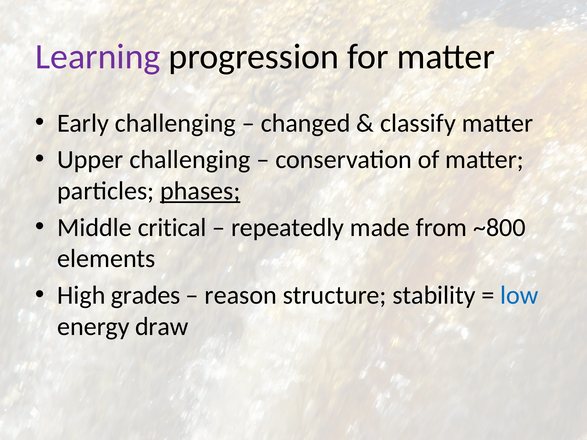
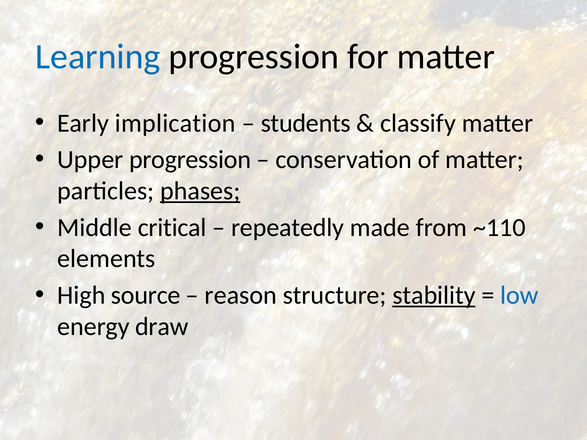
Learning colour: purple -> blue (98, 57)
Early challenging: challenging -> implication (175, 123)
changed: changed -> students (306, 123)
Upper challenging: challenging -> progression (190, 160)
~800: ~800 -> ~110 (499, 228)
grades: grades -> source (146, 295)
stability underline: none -> present (434, 295)
